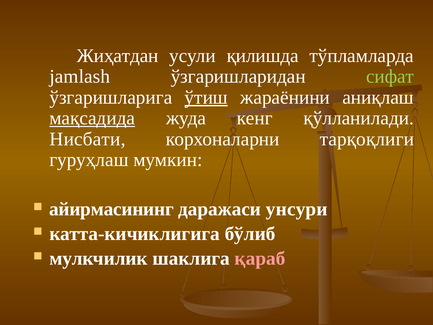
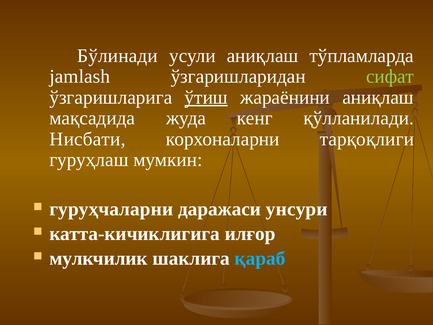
Жиҳатдан: Жиҳатдан -> Бўлинади (118, 56)
усули қилишда: қилишда -> аниқлаш (263, 56)
мақсадида underline: present -> none (92, 118)
айирмасининг: айирмасининг -> гуруҳчаларни (111, 209)
бўлиб: бўлиб -> илғор (250, 234)
қараб colour: pink -> light blue (260, 258)
